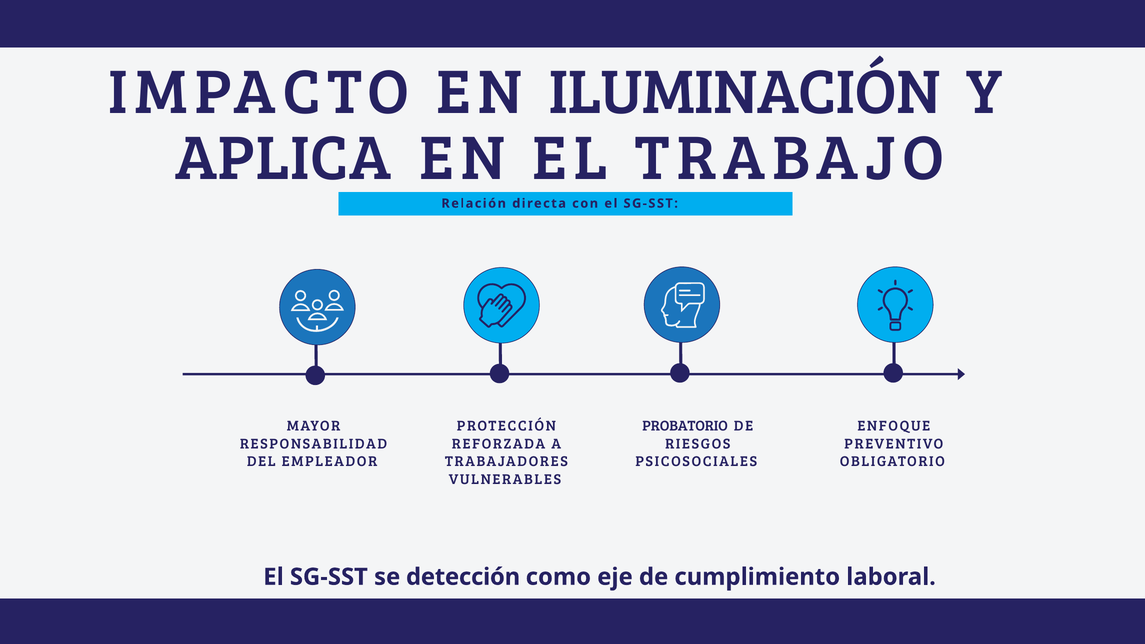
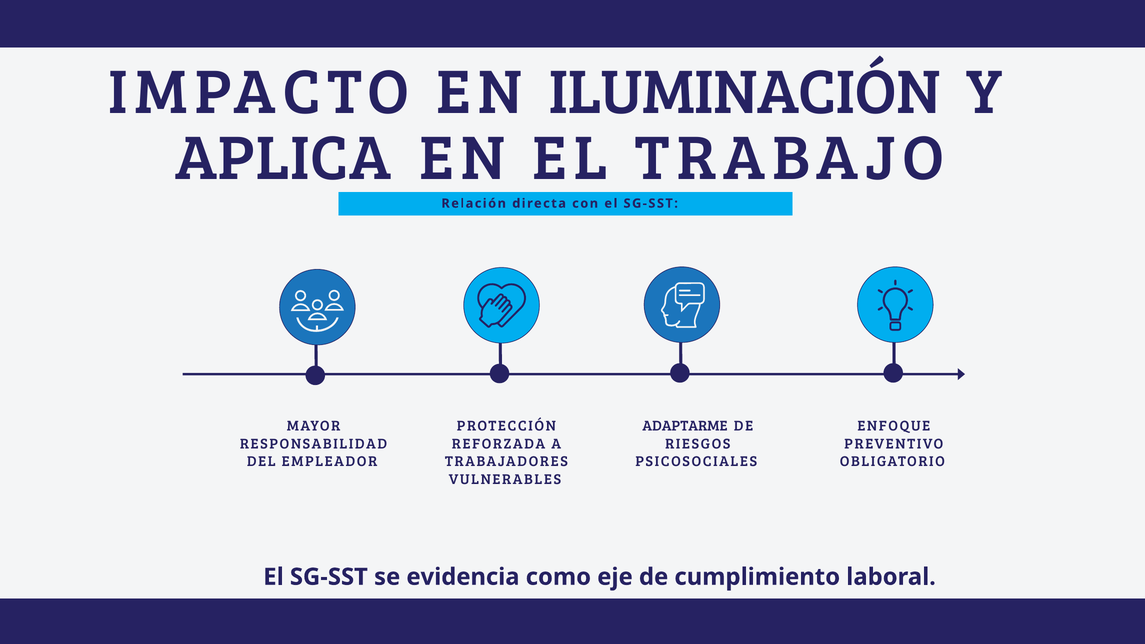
PROBATORIO: PROBATORIO -> ADAPTARME (685, 426)
detección: detección -> evidencia (463, 577)
